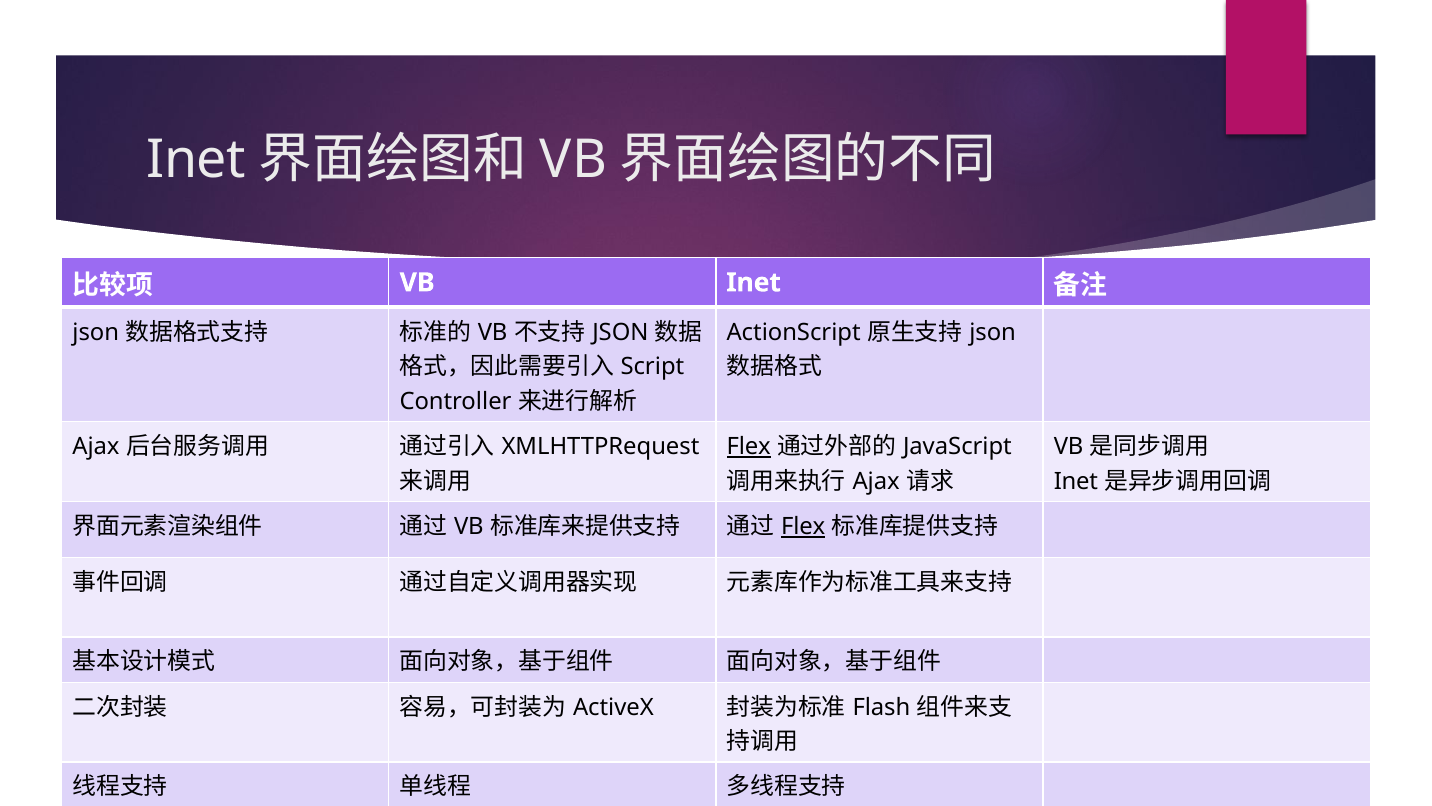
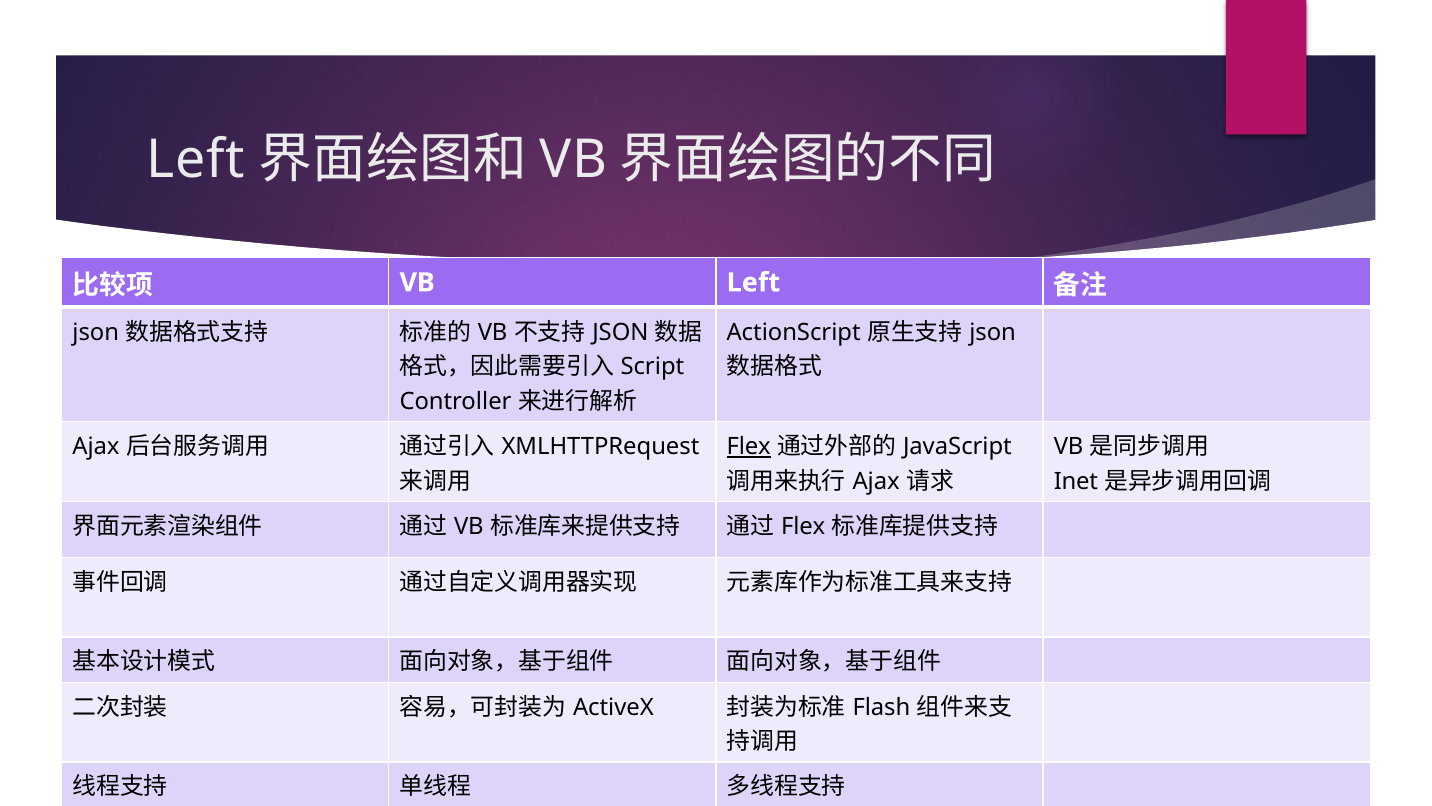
Inet: Inet -> Left (196, 160)
VB Inet: Inet -> Left (753, 282)
Flex underline: present -> none (803, 526)
